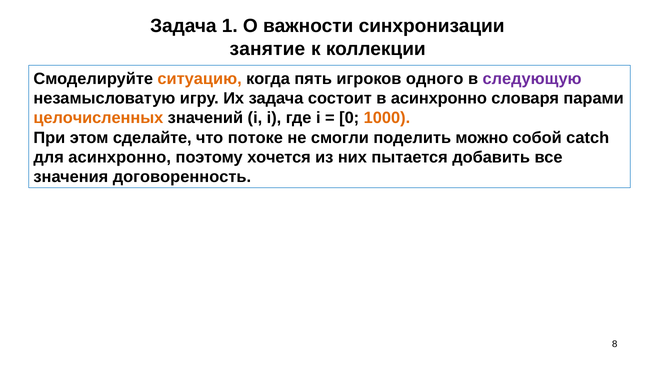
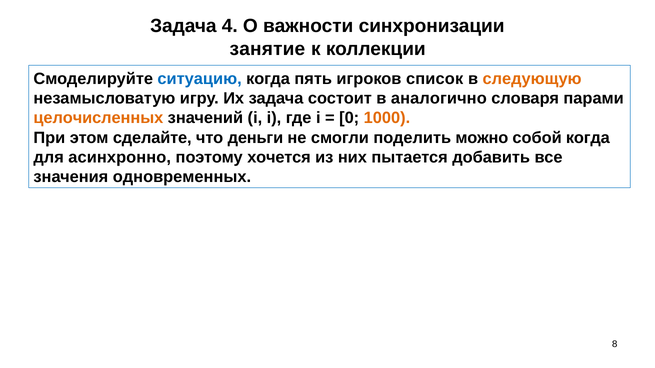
1: 1 -> 4 (230, 26)
ситуацию colour: orange -> blue (200, 79)
одного: одного -> список (435, 79)
следующую colour: purple -> orange (532, 79)
в асинхронно: асинхронно -> аналогично (439, 99)
потоке: потоке -> деньги (255, 138)
собой catch: catch -> когда (588, 138)
договоренность: договоренность -> одновременных (182, 177)
